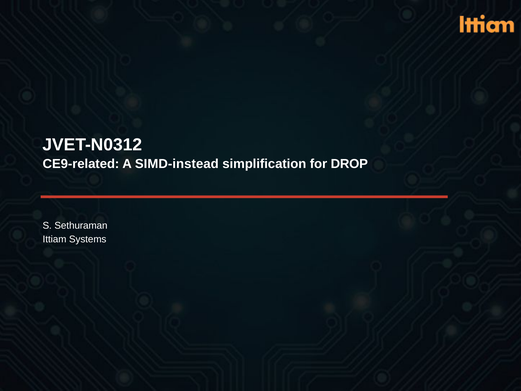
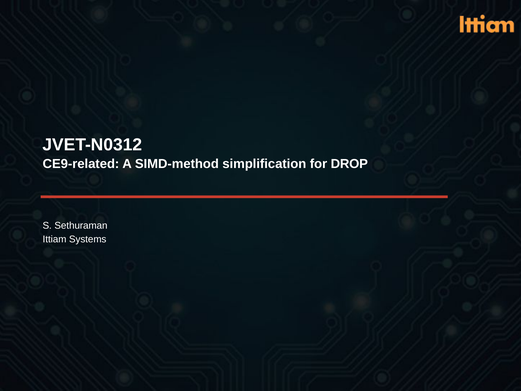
SIMD-instead: SIMD-instead -> SIMD-method (177, 164)
